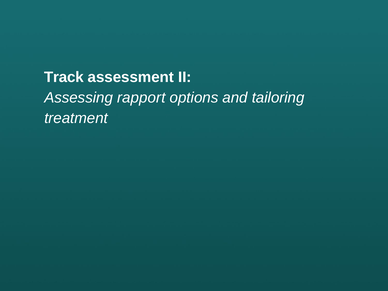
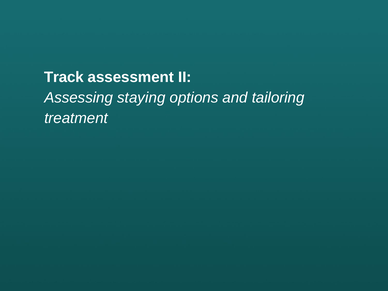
rapport: rapport -> staying (141, 98)
